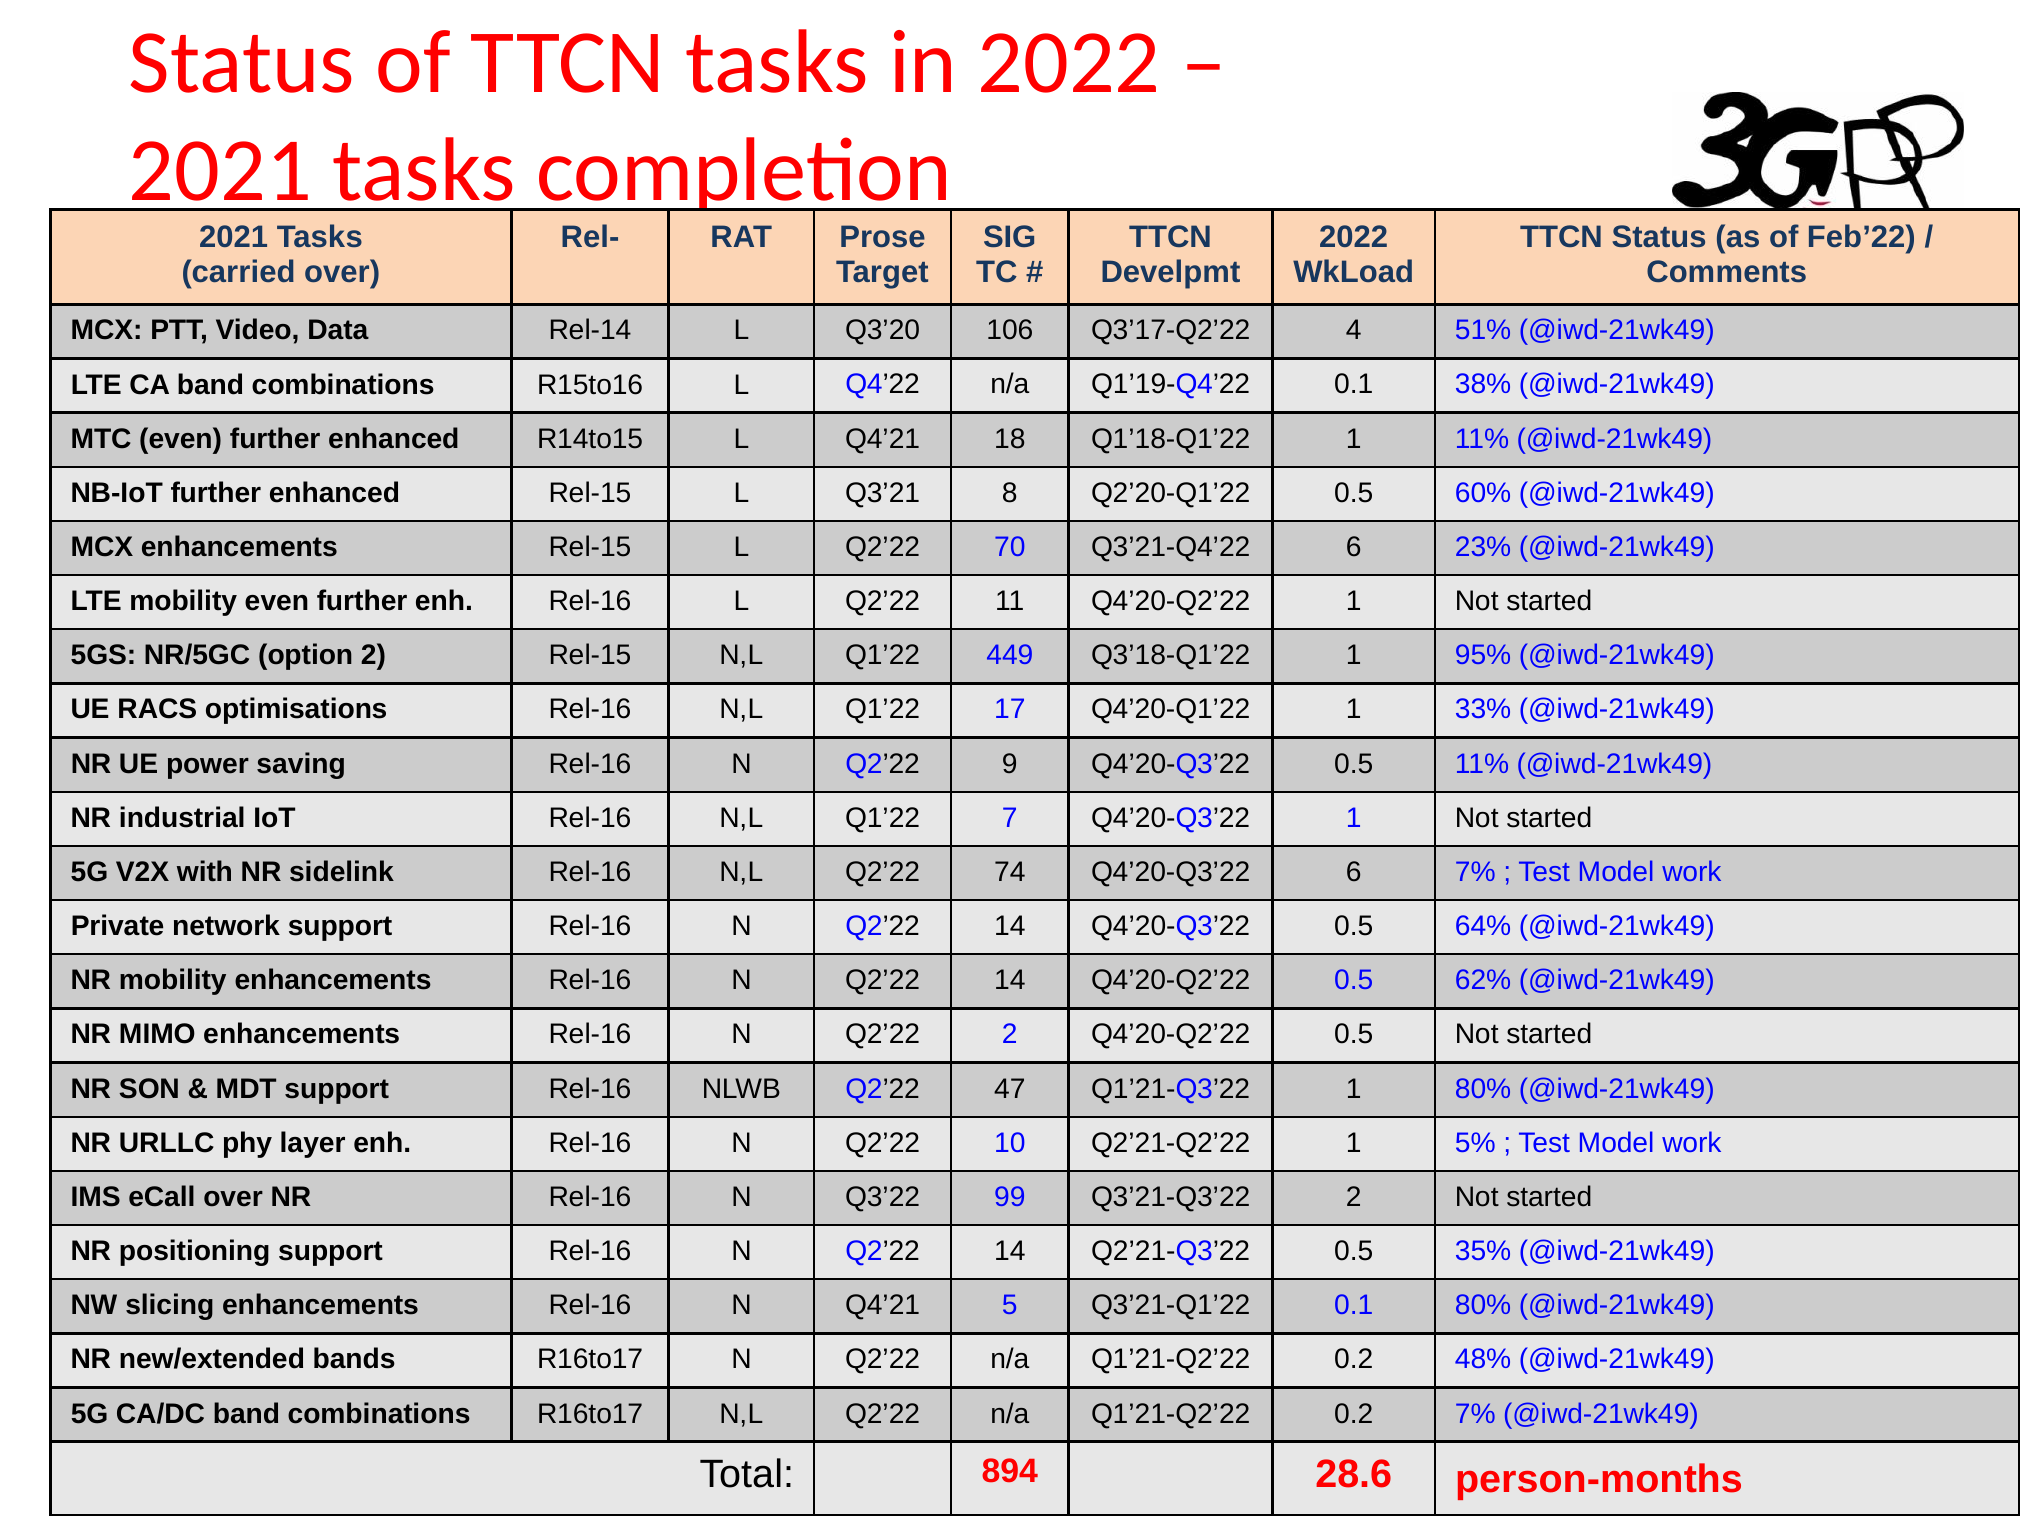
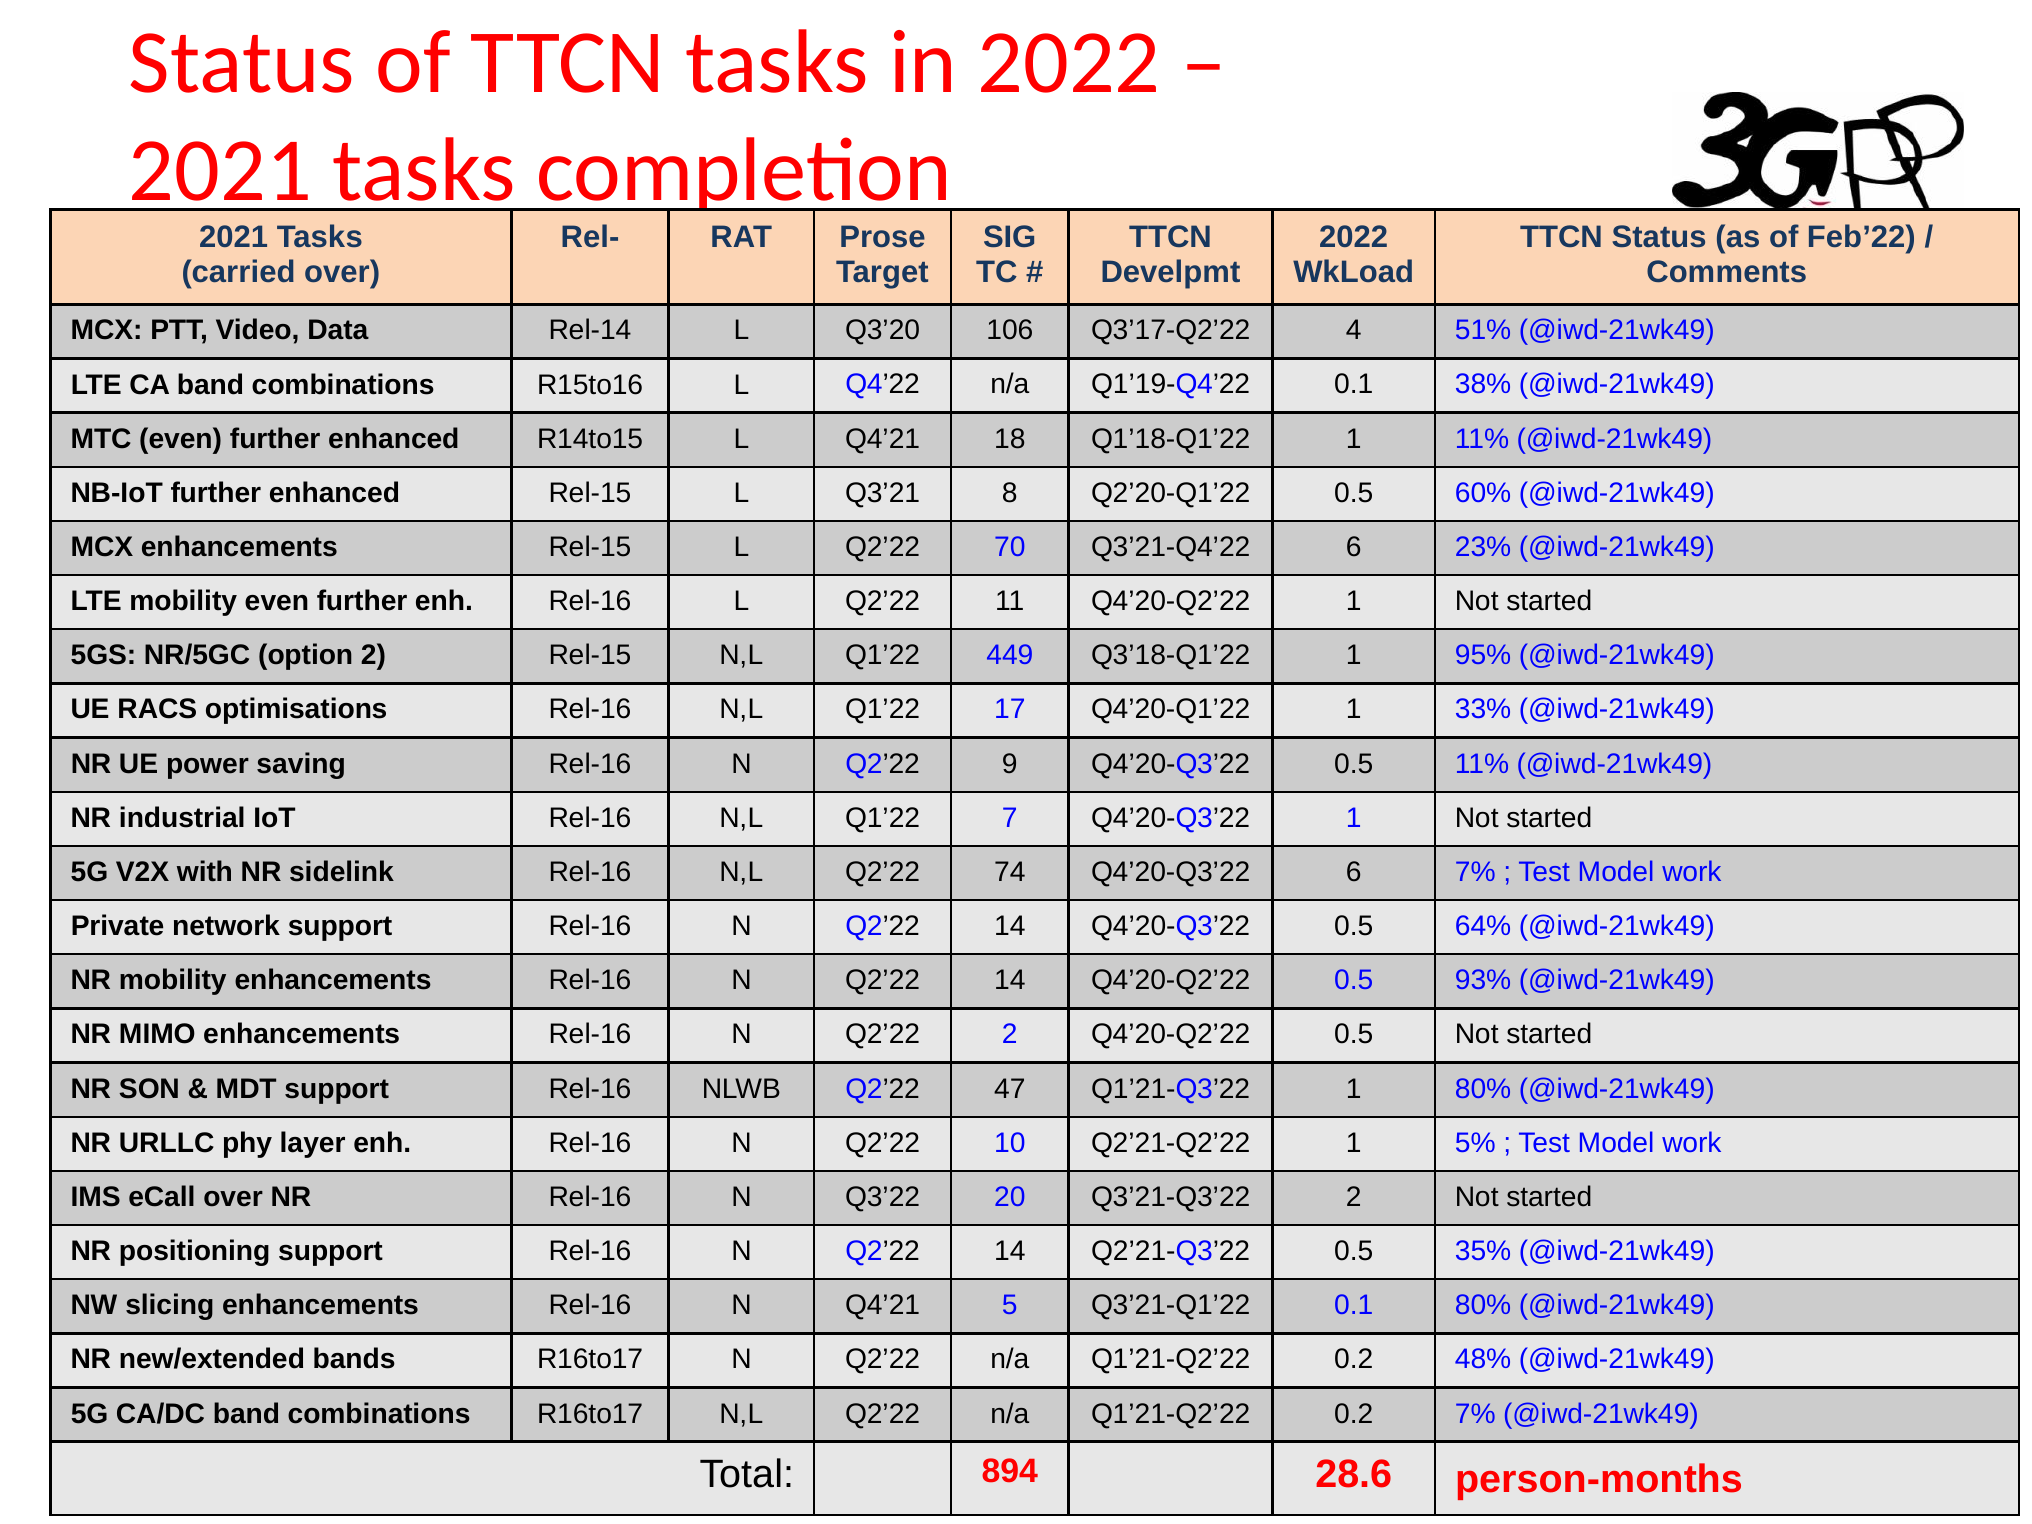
62%: 62% -> 93% (1483, 980)
99: 99 -> 20 (1010, 1197)
